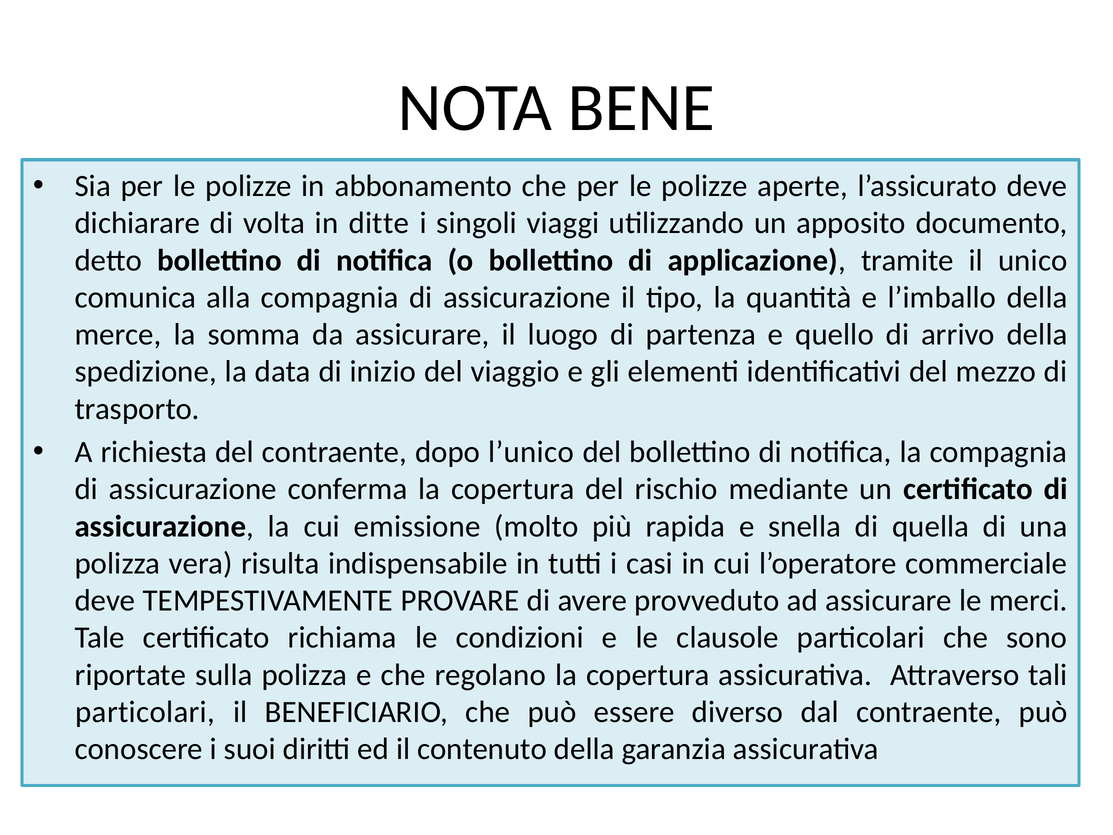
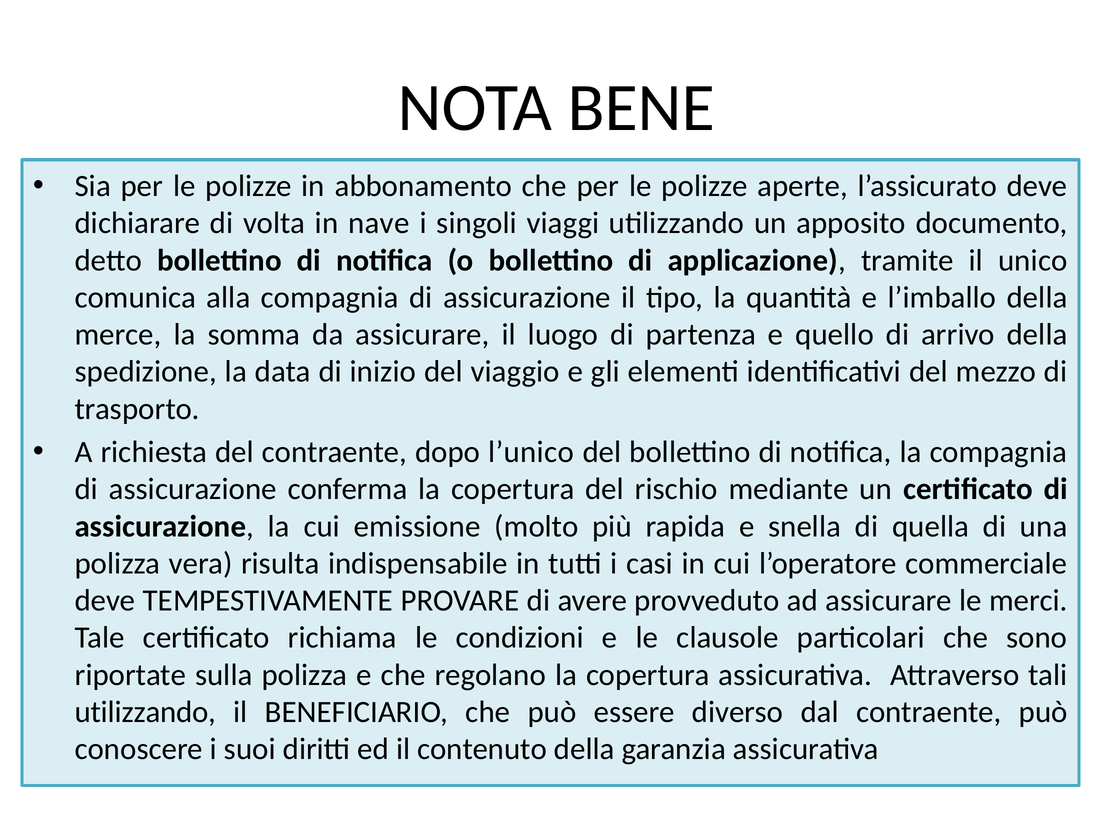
ditte: ditte -> nave (379, 223)
particolari: particolari -> utilizzando (145, 712)
